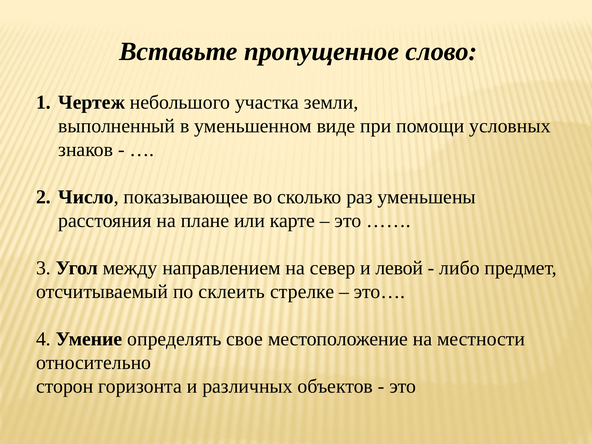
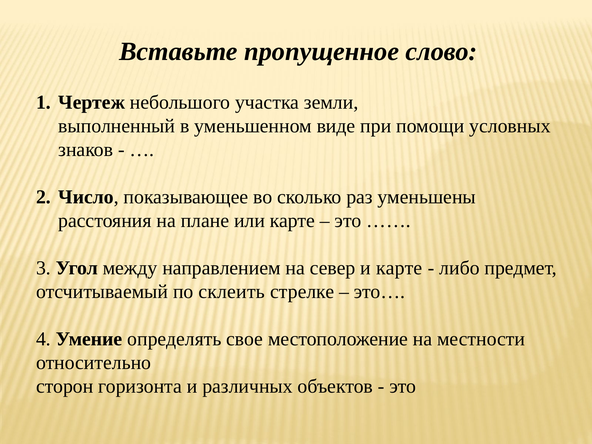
и левой: левой -> карте (399, 268)
